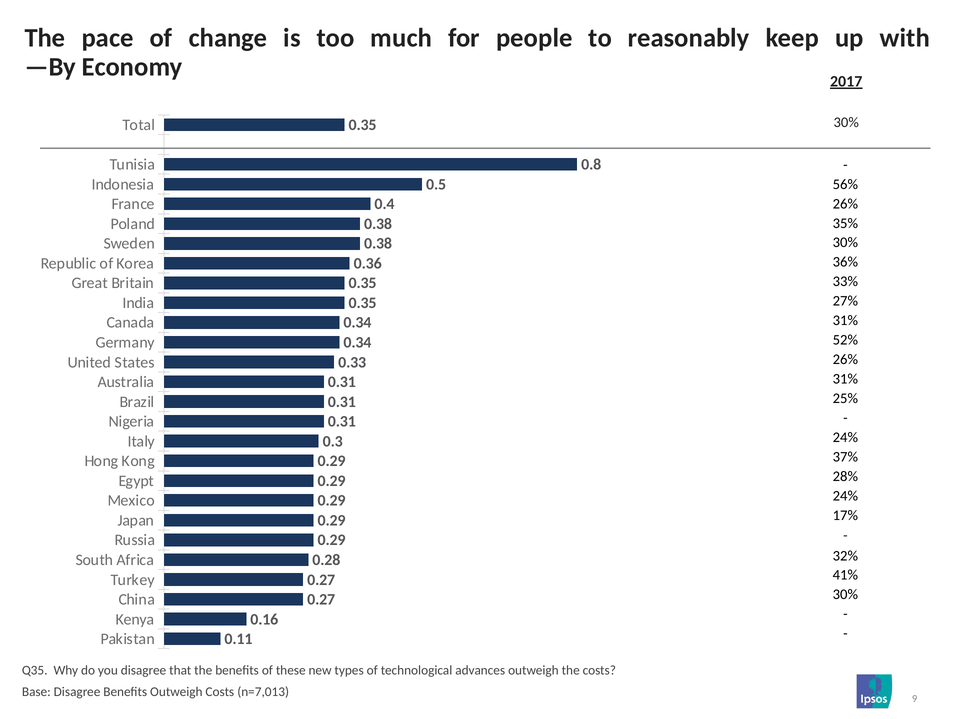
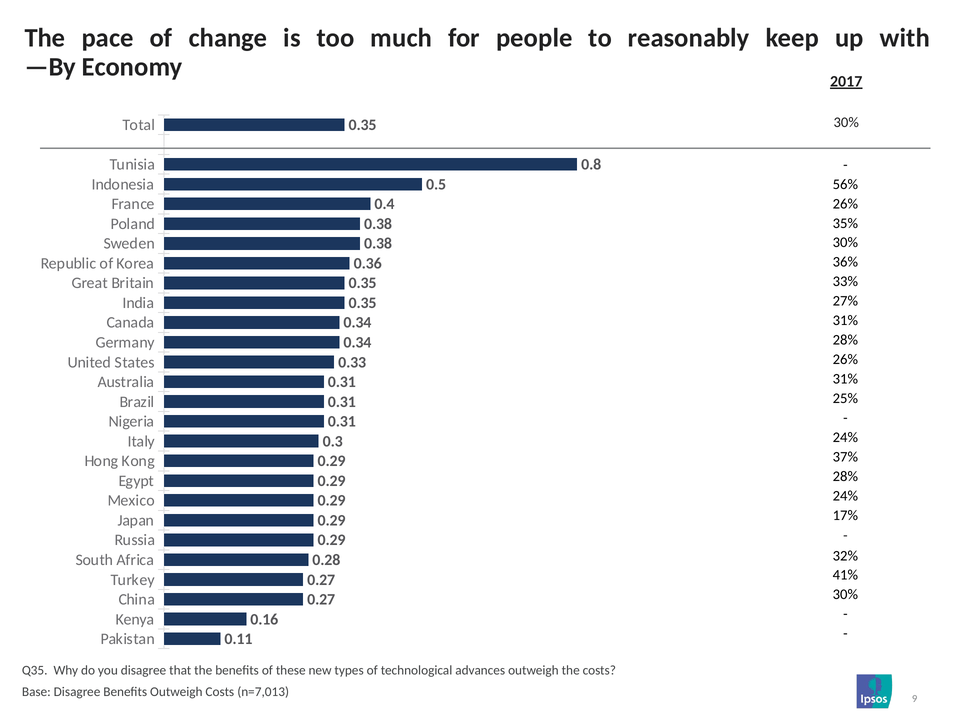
52%: 52% -> 28% (845, 340)
